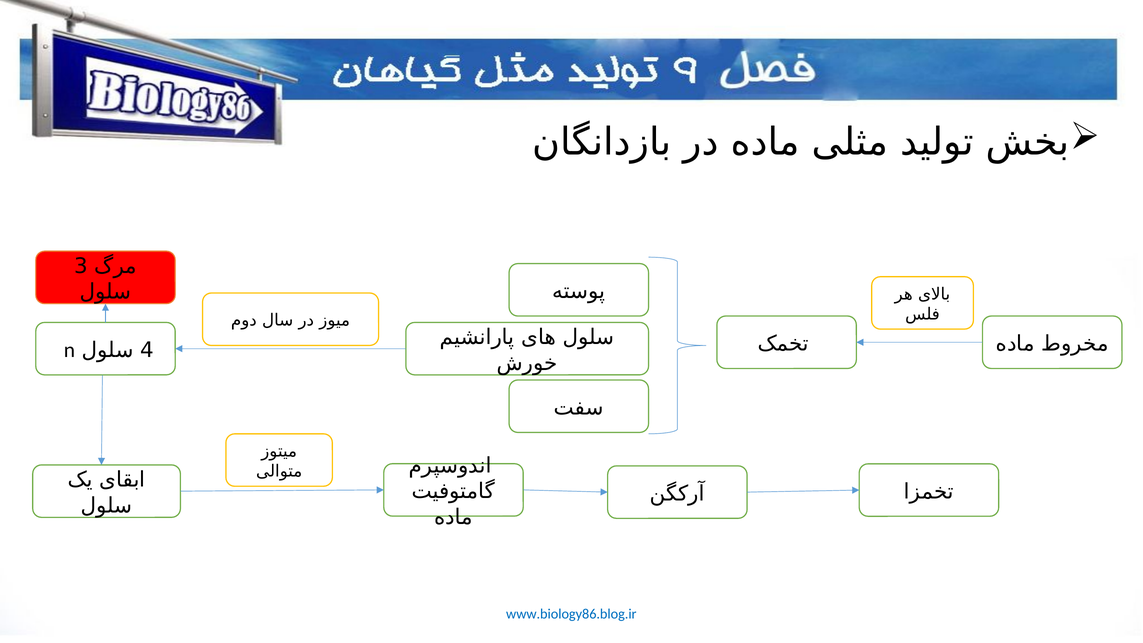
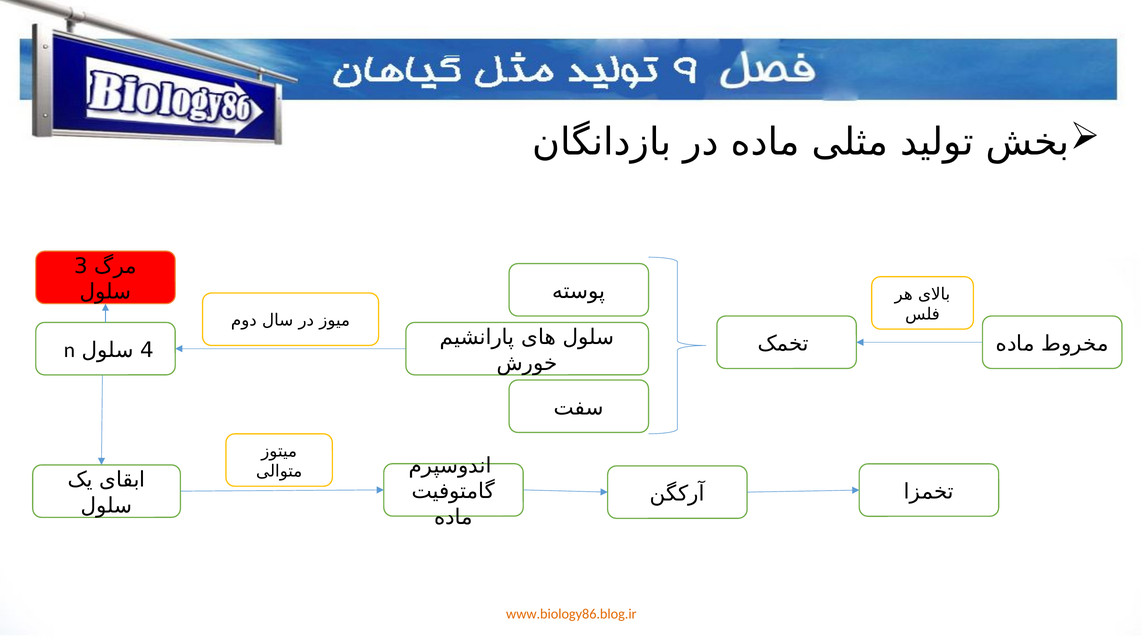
www.biology86.blog.ir colour: blue -> orange (571, 614)
